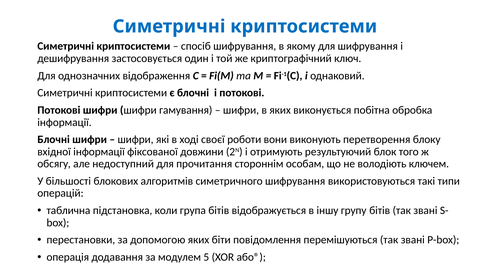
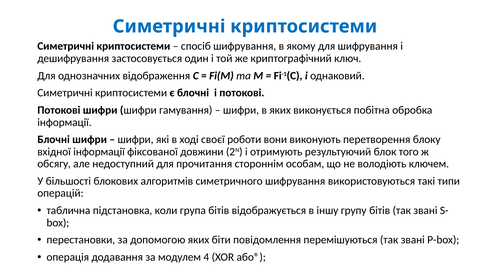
5: 5 -> 4 (206, 257)
